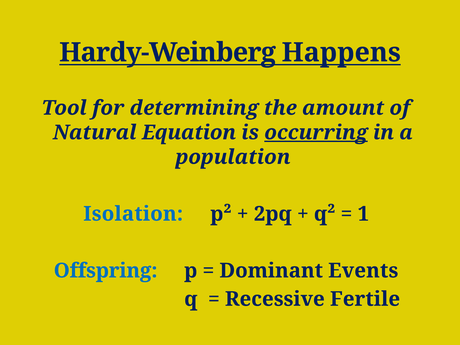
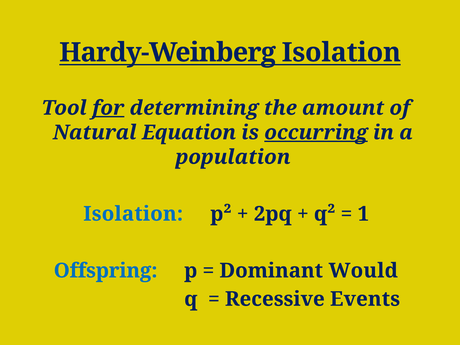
Hardy-Weinberg Happens: Happens -> Isolation (341, 53)
for underline: none -> present (108, 108)
Events: Events -> Would (363, 271)
Fertile: Fertile -> Events (365, 299)
